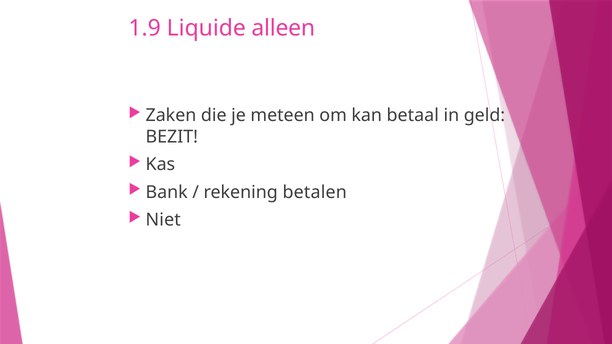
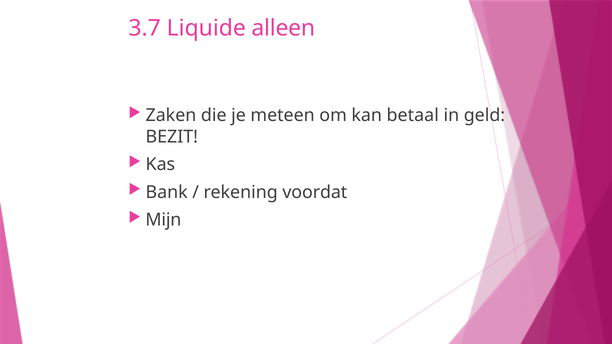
1.9: 1.9 -> 3.7 (145, 28)
betalen: betalen -> voordat (315, 192)
Niet: Niet -> Mijn (163, 220)
